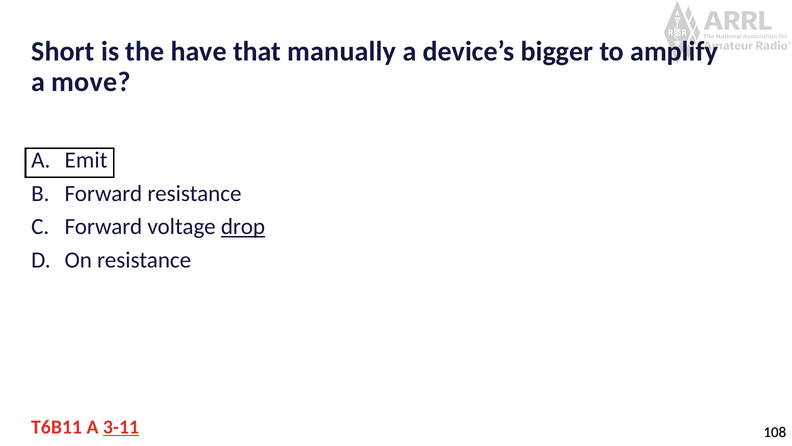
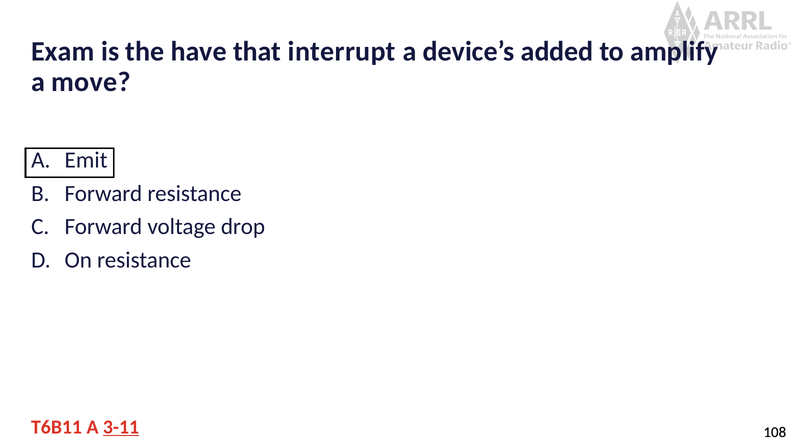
Short: Short -> Exam (63, 51)
manually: manually -> interrupt (342, 51)
bigger: bigger -> added (557, 51)
drop underline: present -> none (243, 226)
